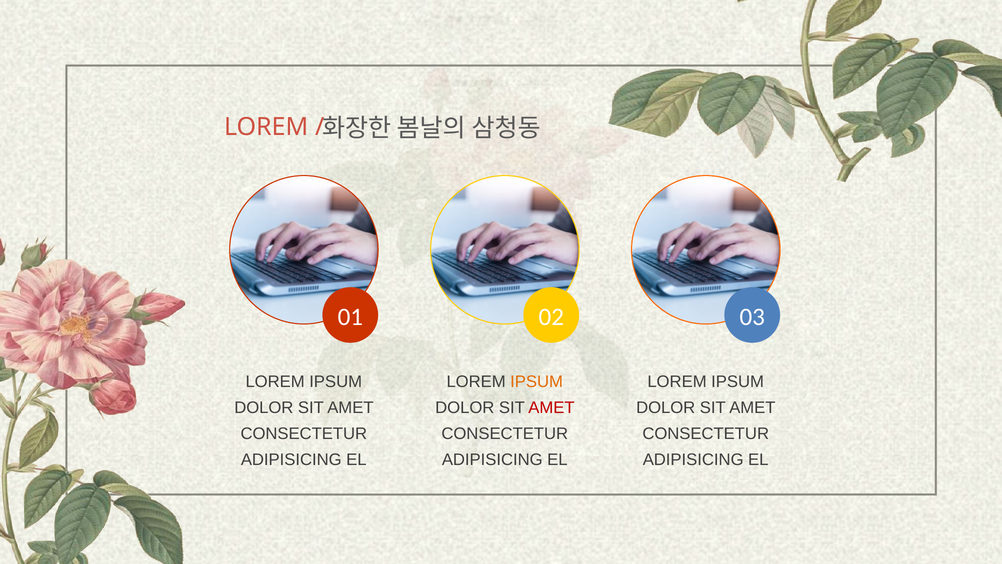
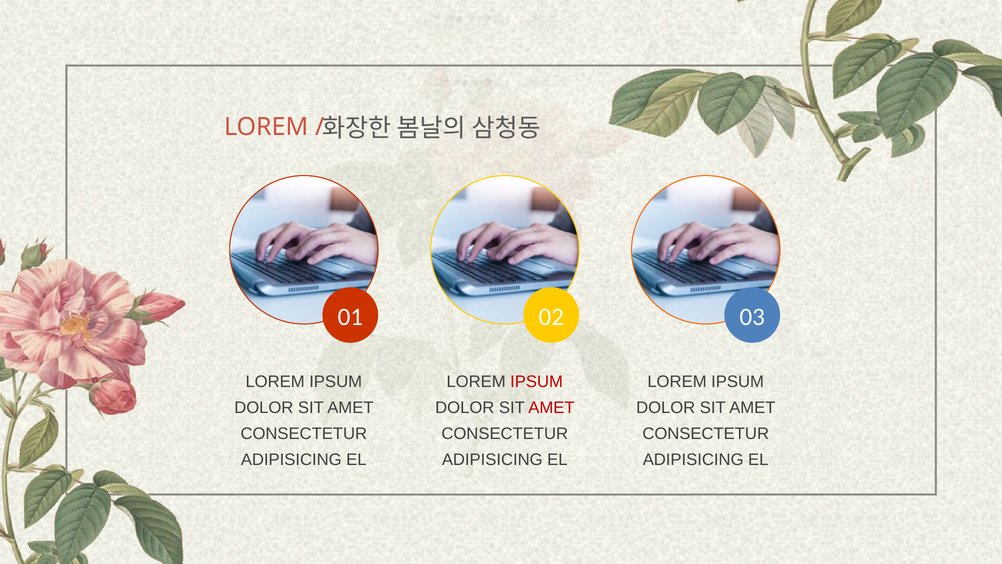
IPSUM colour: orange -> red (537, 381)
